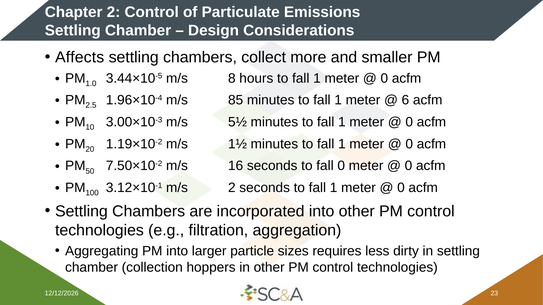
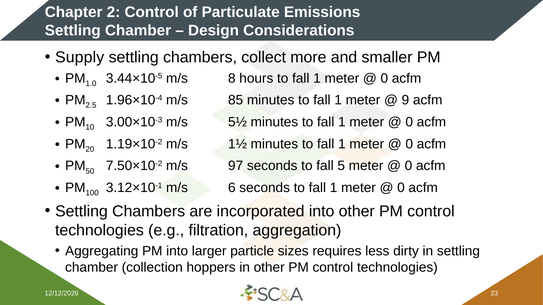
Affects: Affects -> Supply (80, 57)
6: 6 -> 9 (405, 100)
16: 16 -> 97 (236, 166)
fall 0: 0 -> 5 (341, 166)
m/s 2: 2 -> 6 (232, 188)
